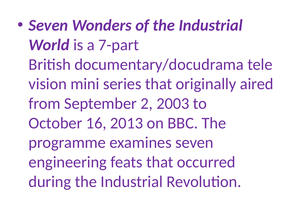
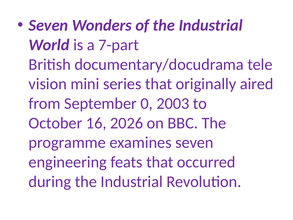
2: 2 -> 0 (147, 103)
2013: 2013 -> 2026 (127, 123)
